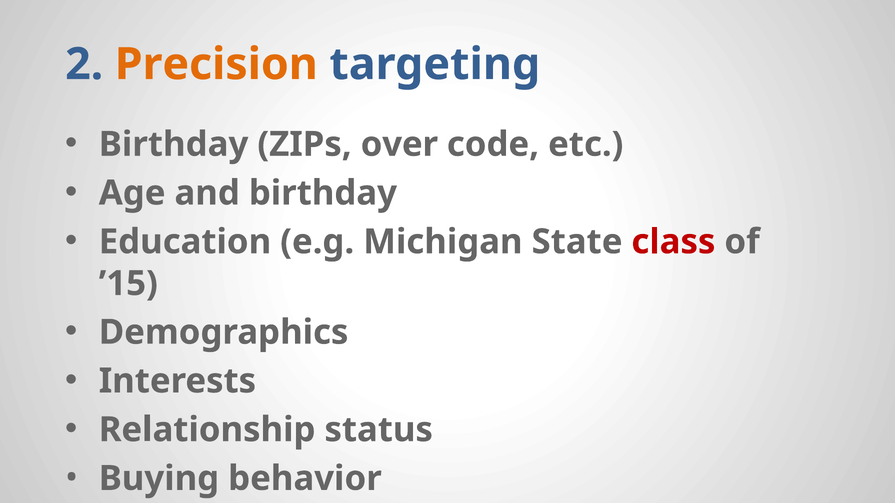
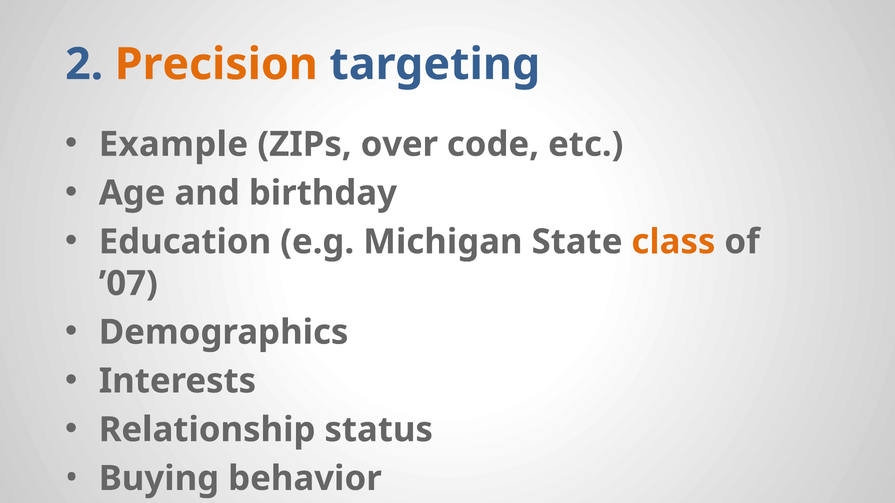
Birthday: Birthday -> Example (173, 144)
class colour: red -> orange (673, 242)
’15: ’15 -> ’07 (128, 284)
